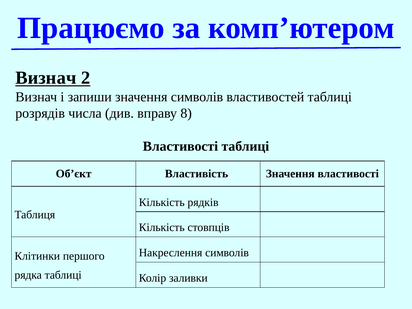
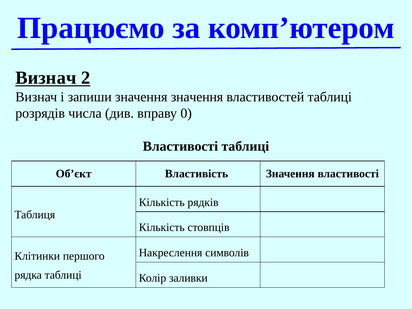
значення символів: символів -> значення (197, 97)
8: 8 -> 0 (186, 113)
